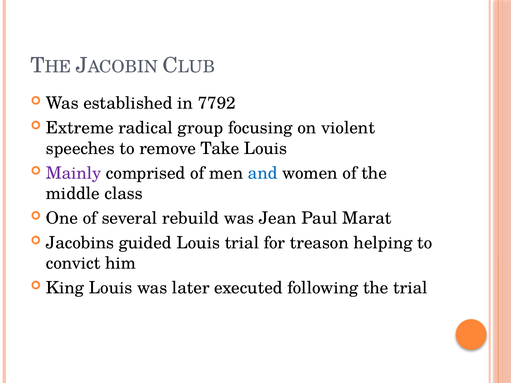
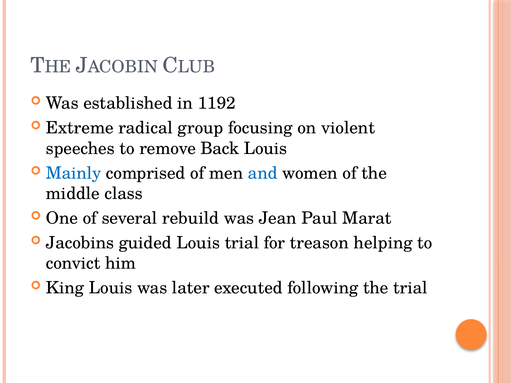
7792: 7792 -> 1192 (217, 103)
Take: Take -> Back (220, 149)
Mainly colour: purple -> blue (74, 173)
